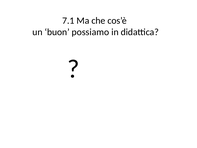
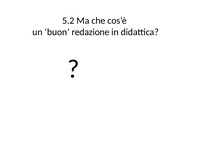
7.1: 7.1 -> 5.2 (68, 21)
possiamo: possiamo -> redazione (91, 32)
